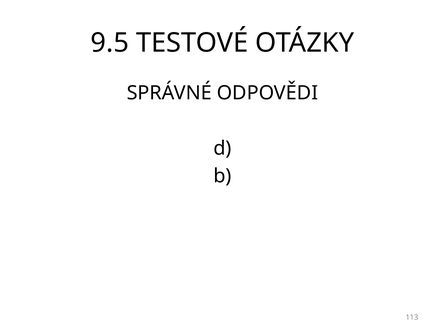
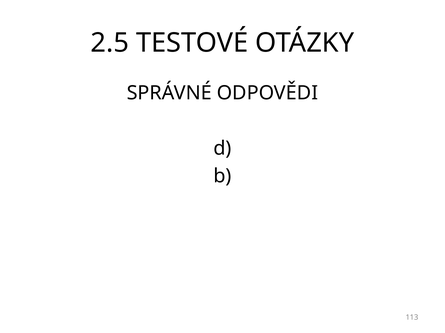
9.5: 9.5 -> 2.5 (110, 43)
